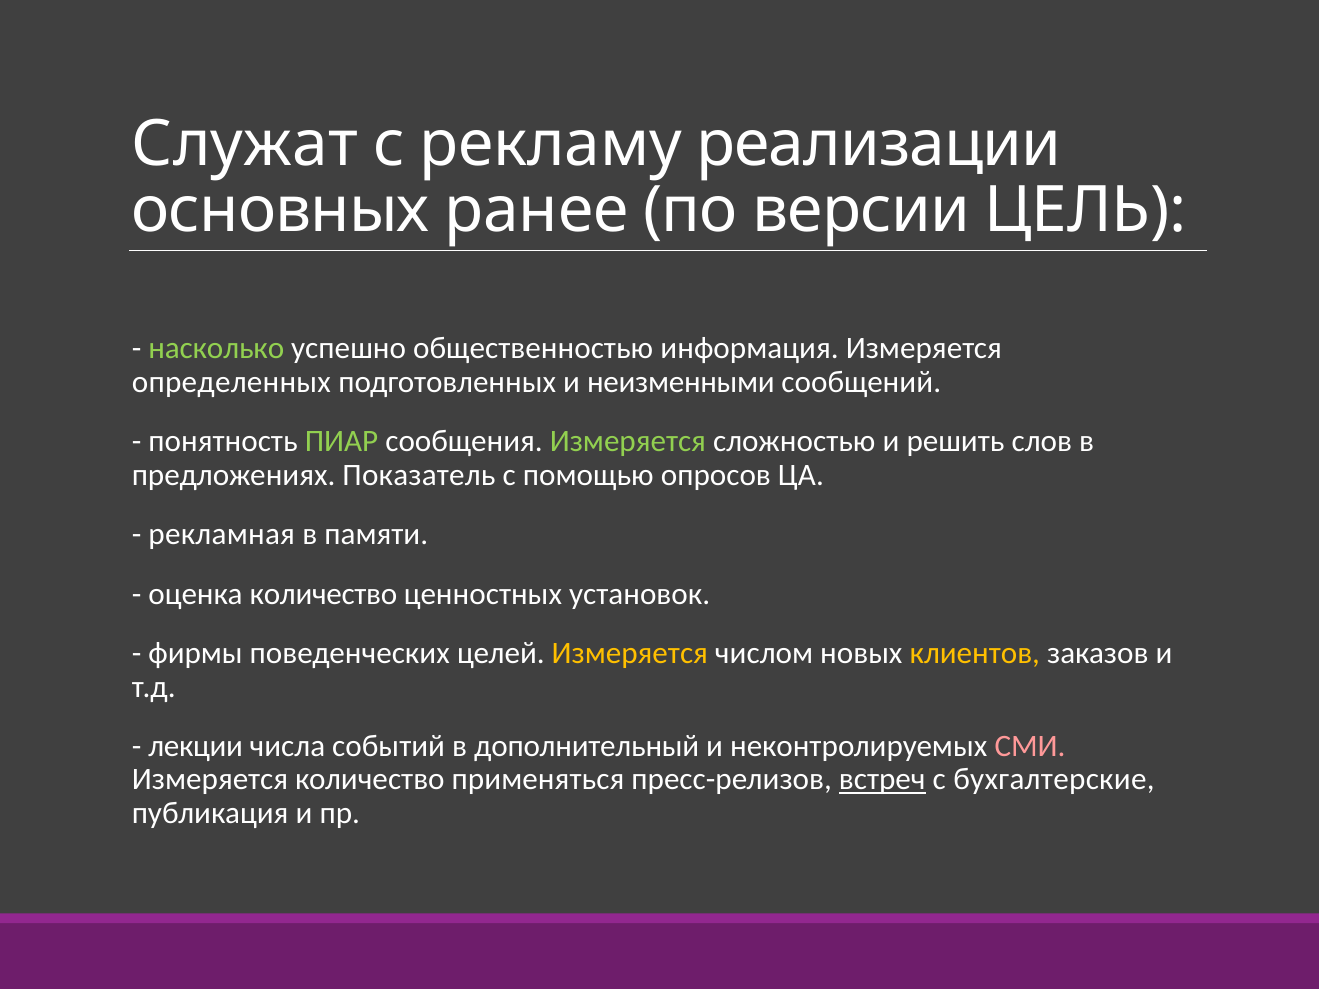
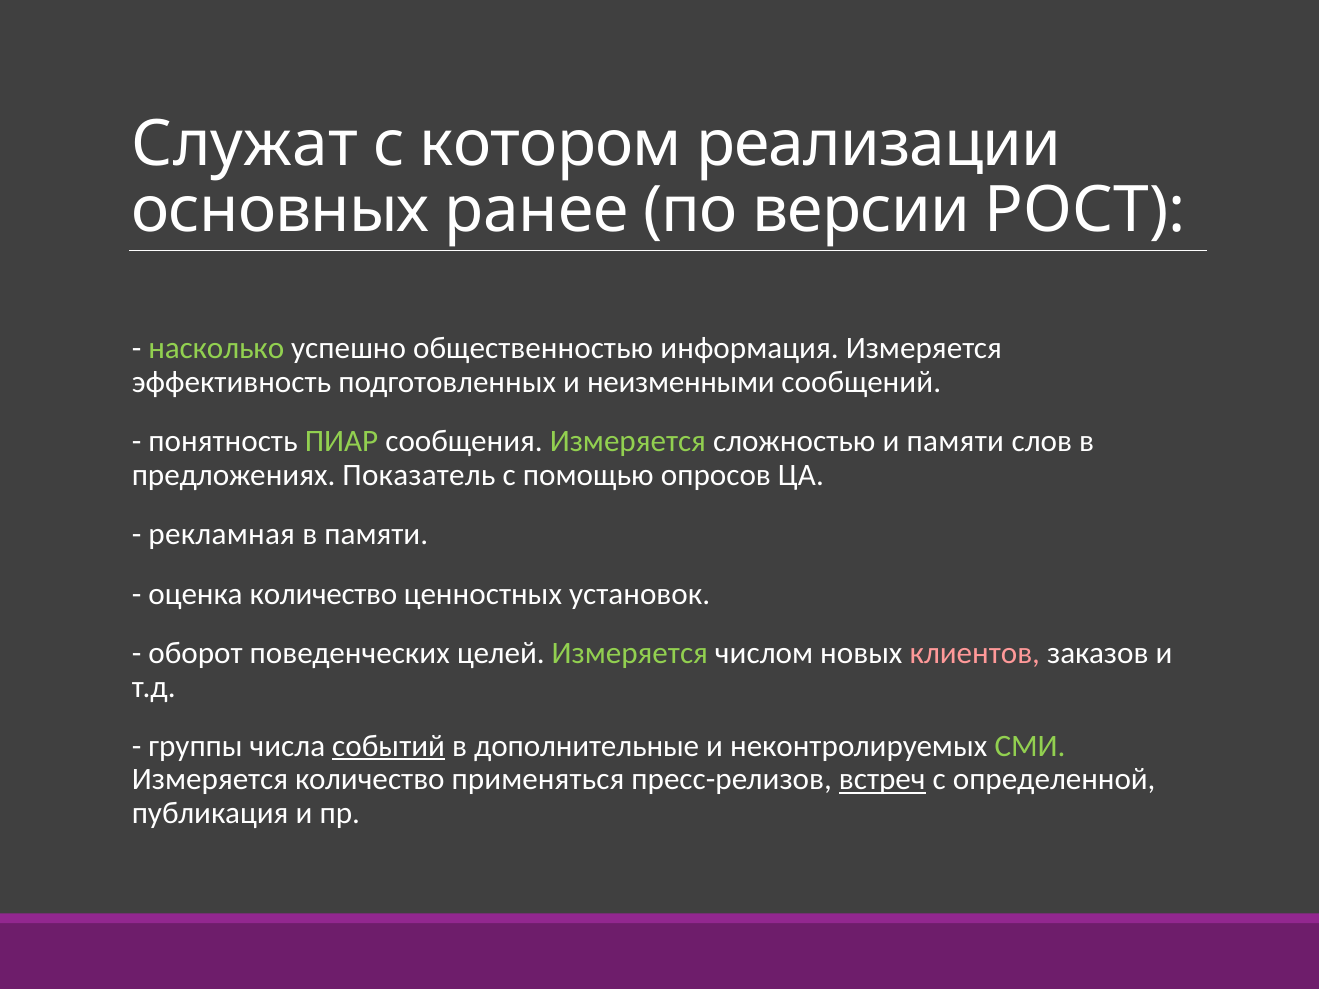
рекламу: рекламу -> котором (551, 144)
ЦЕЛЬ: ЦЕЛЬ -> РОСТ (1085, 210)
определенных: определенных -> эффективность (232, 382)
и решить: решить -> памяти (955, 442)
фирмы: фирмы -> оборот (196, 653)
Измеряется colour: yellow -> light green (630, 653)
клиентов colour: yellow -> pink (975, 653)
лекции: лекции -> группы (196, 746)
событий underline: none -> present (389, 746)
дополнительный: дополнительный -> дополнительные (587, 746)
СМИ colour: pink -> light green (1030, 746)
бухгалтерские: бухгалтерские -> определенной (1054, 780)
